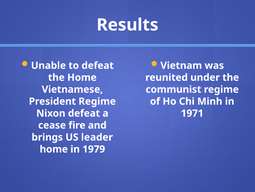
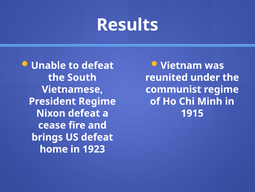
the Home: Home -> South (82, 77)
1971: 1971 -> 1915 (192, 113)
US leader: leader -> defeat (97, 137)
1979: 1979 -> 1923 (94, 149)
